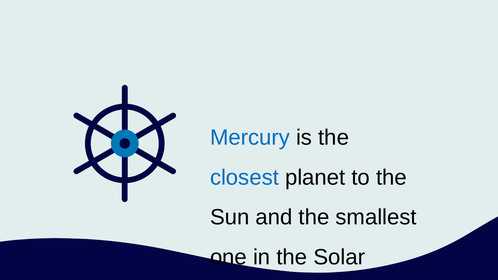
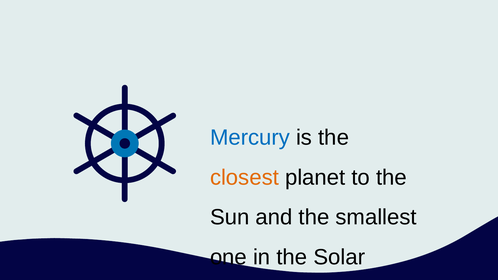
closest colour: blue -> orange (244, 178)
